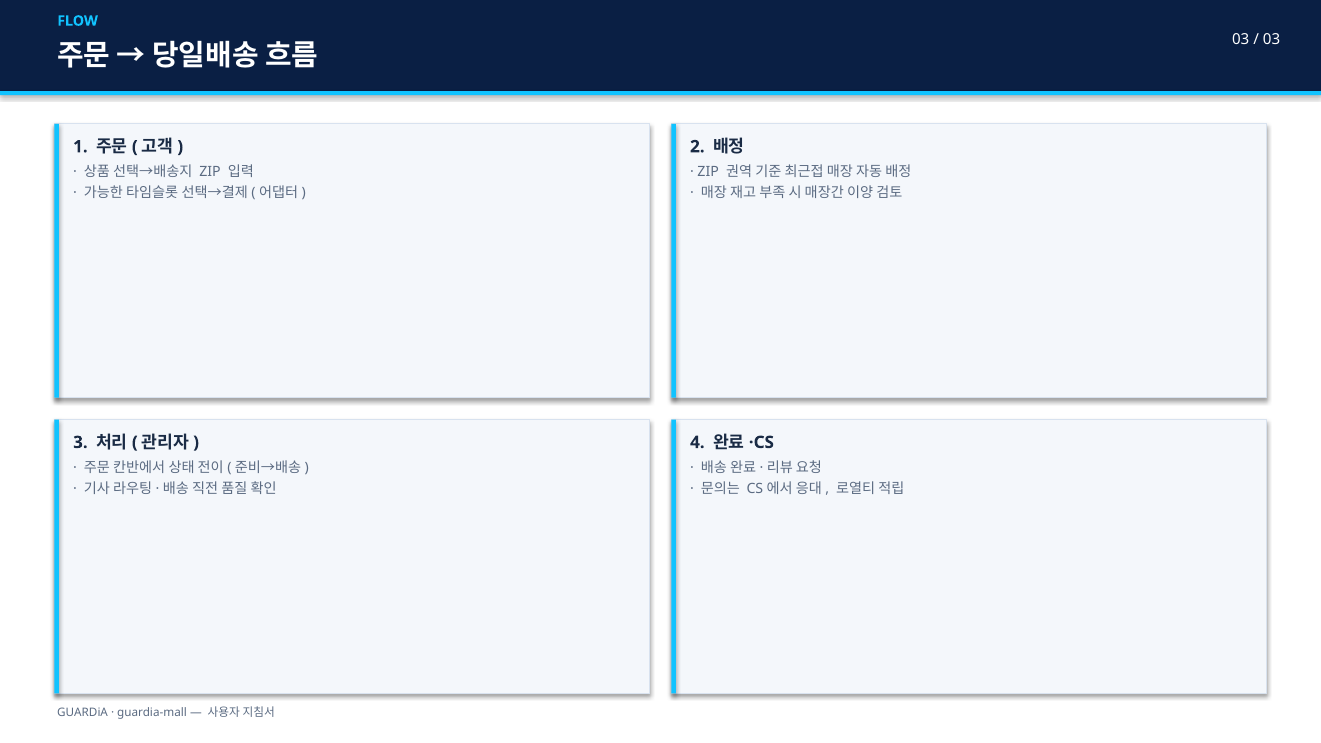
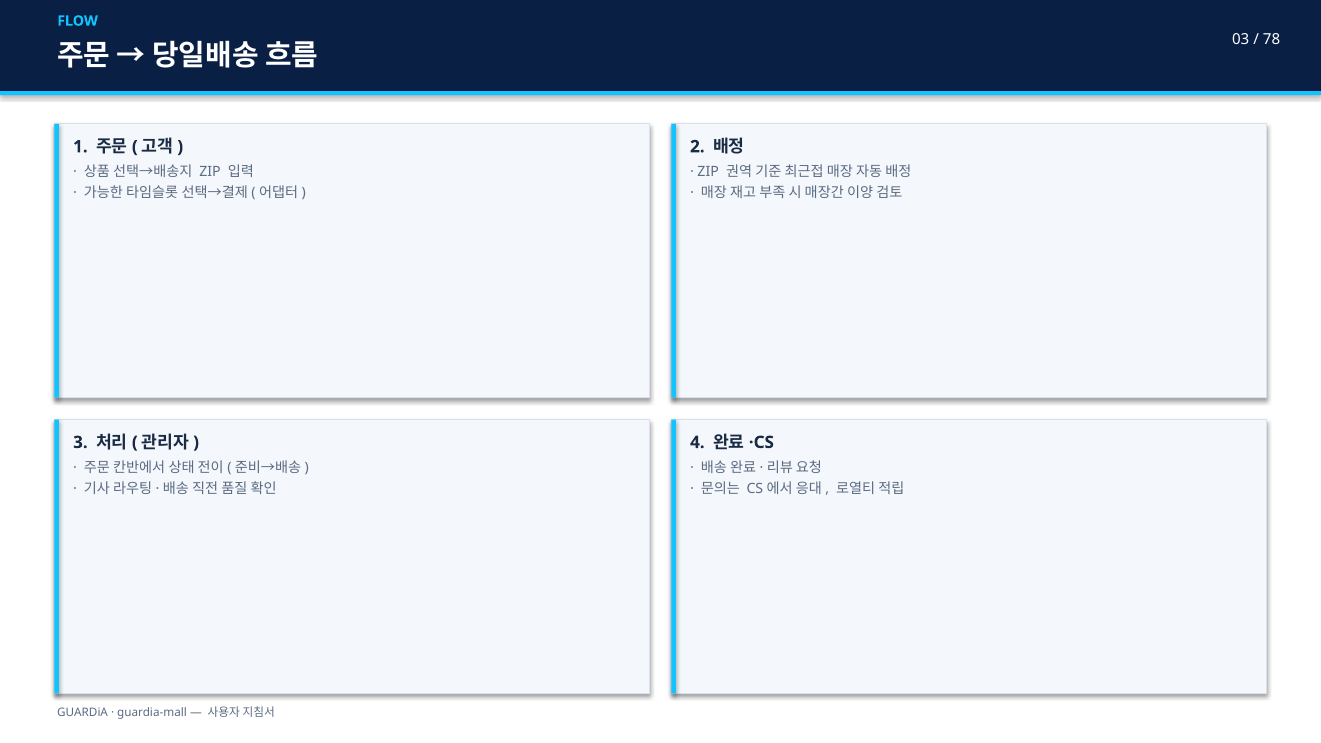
03: 03 -> 78 (1272, 39)
